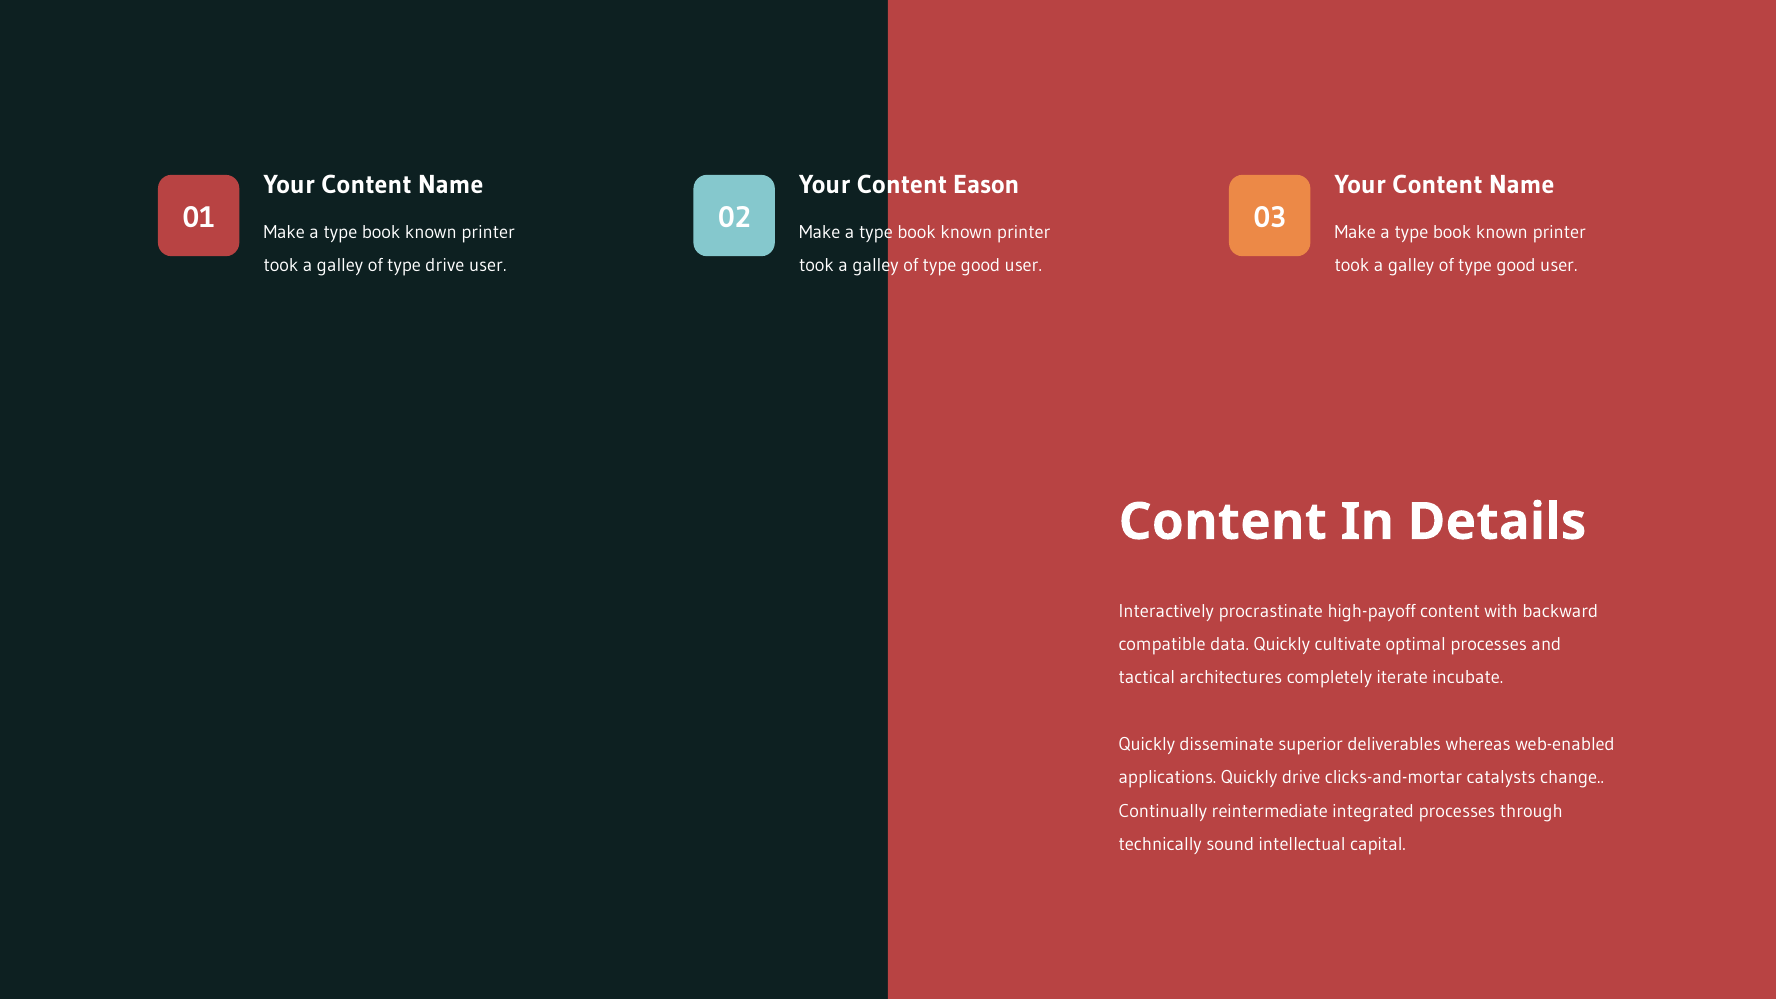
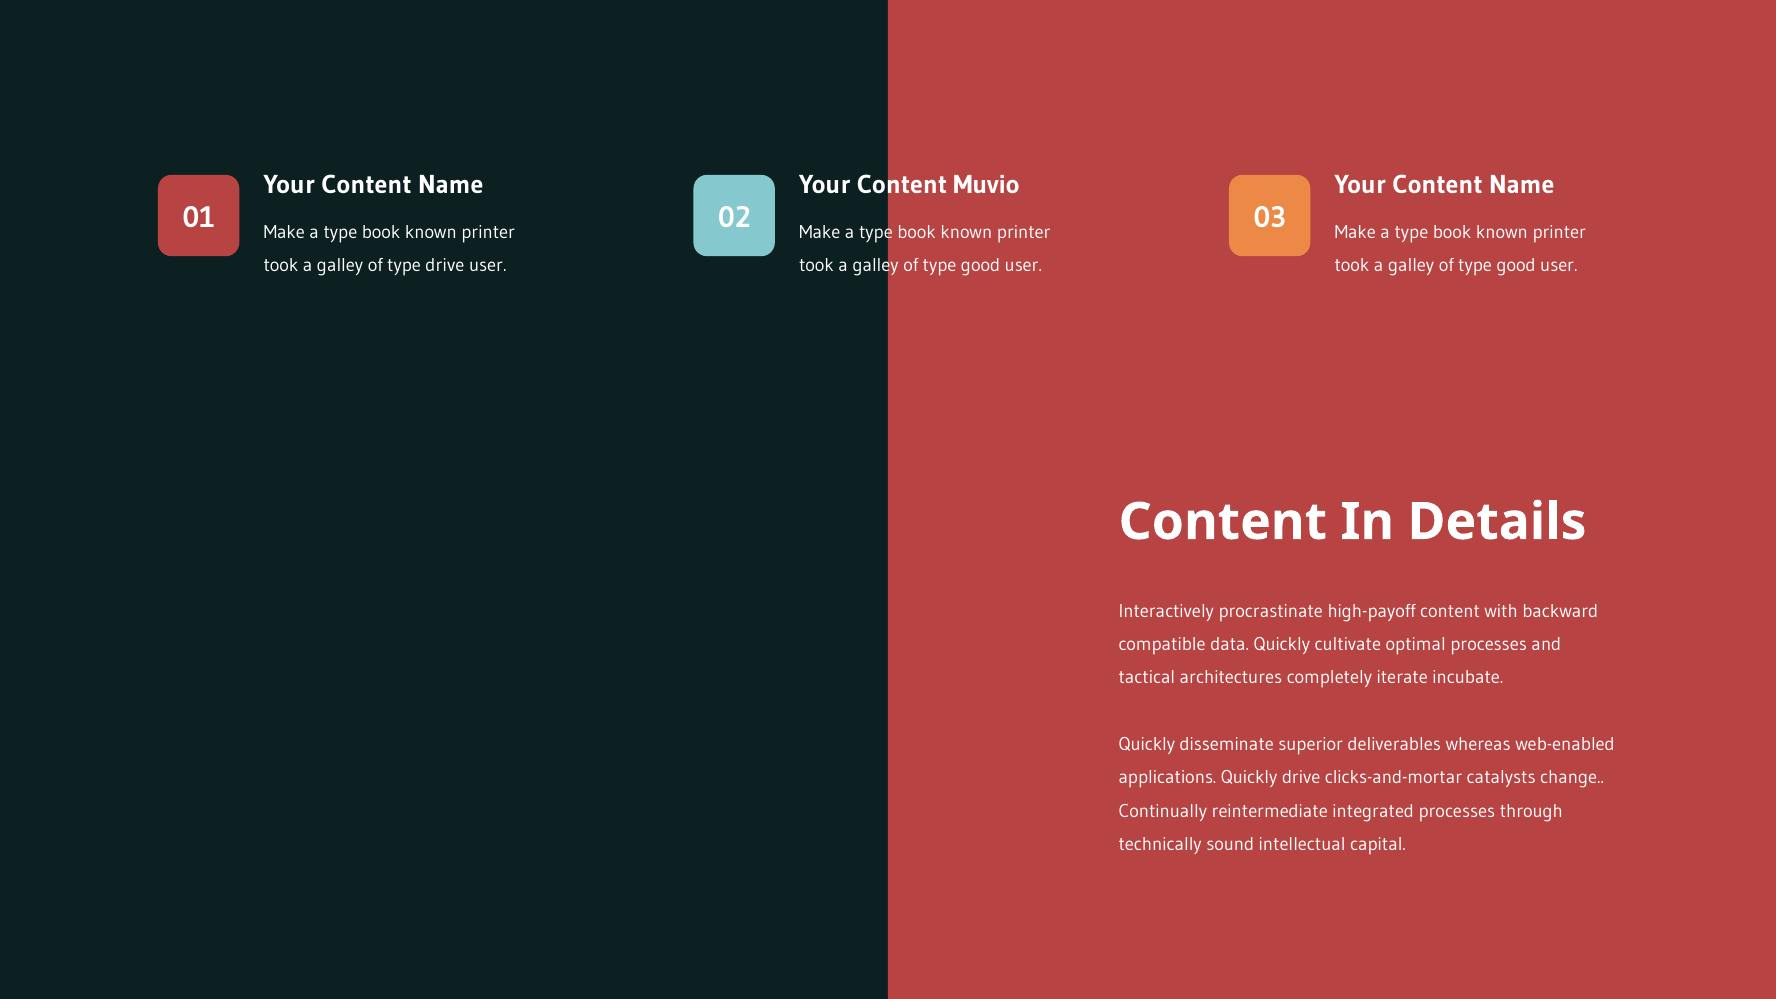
Eason: Eason -> Muvio (986, 185)
